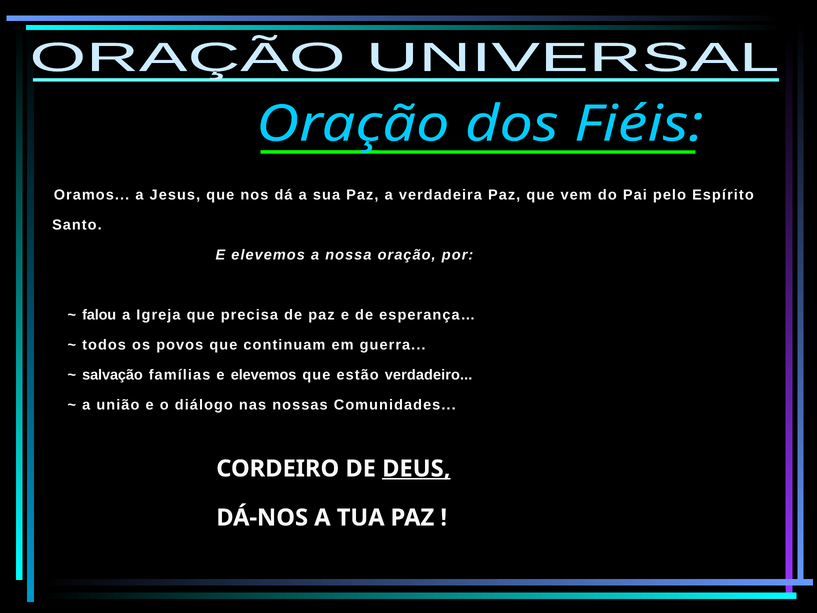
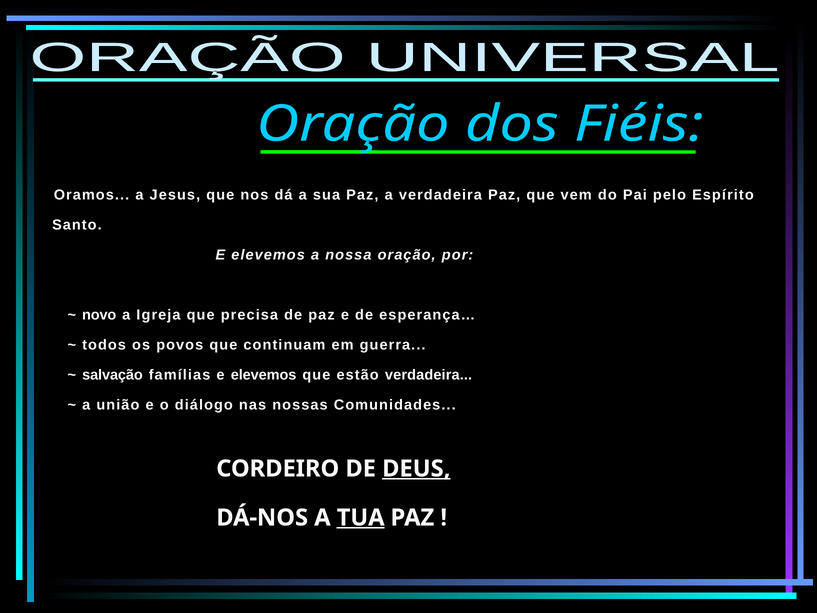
falou: falou -> novo (99, 315)
estão verdadeiro: verdadeiro -> verdadeira (429, 375)
TUA underline: none -> present (361, 517)
